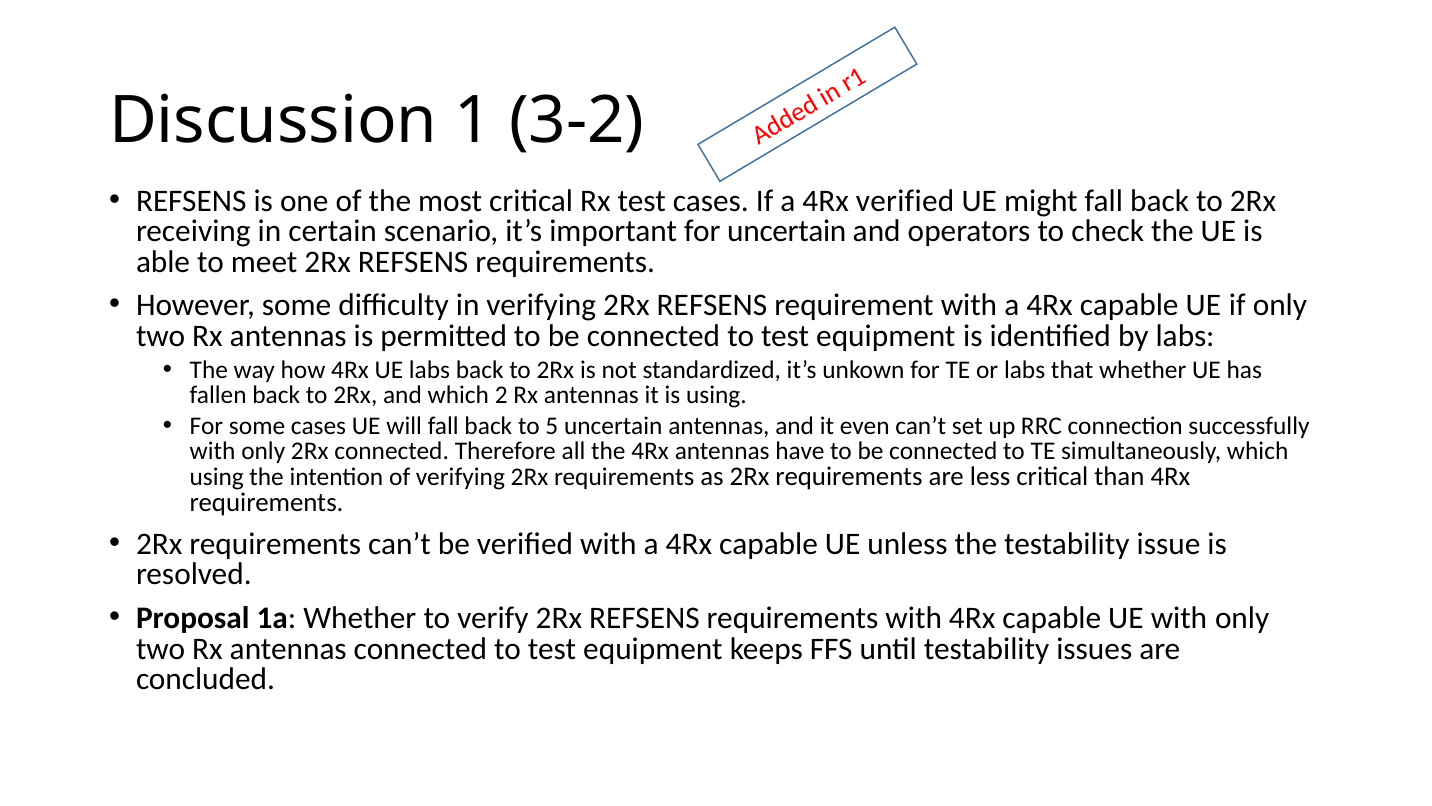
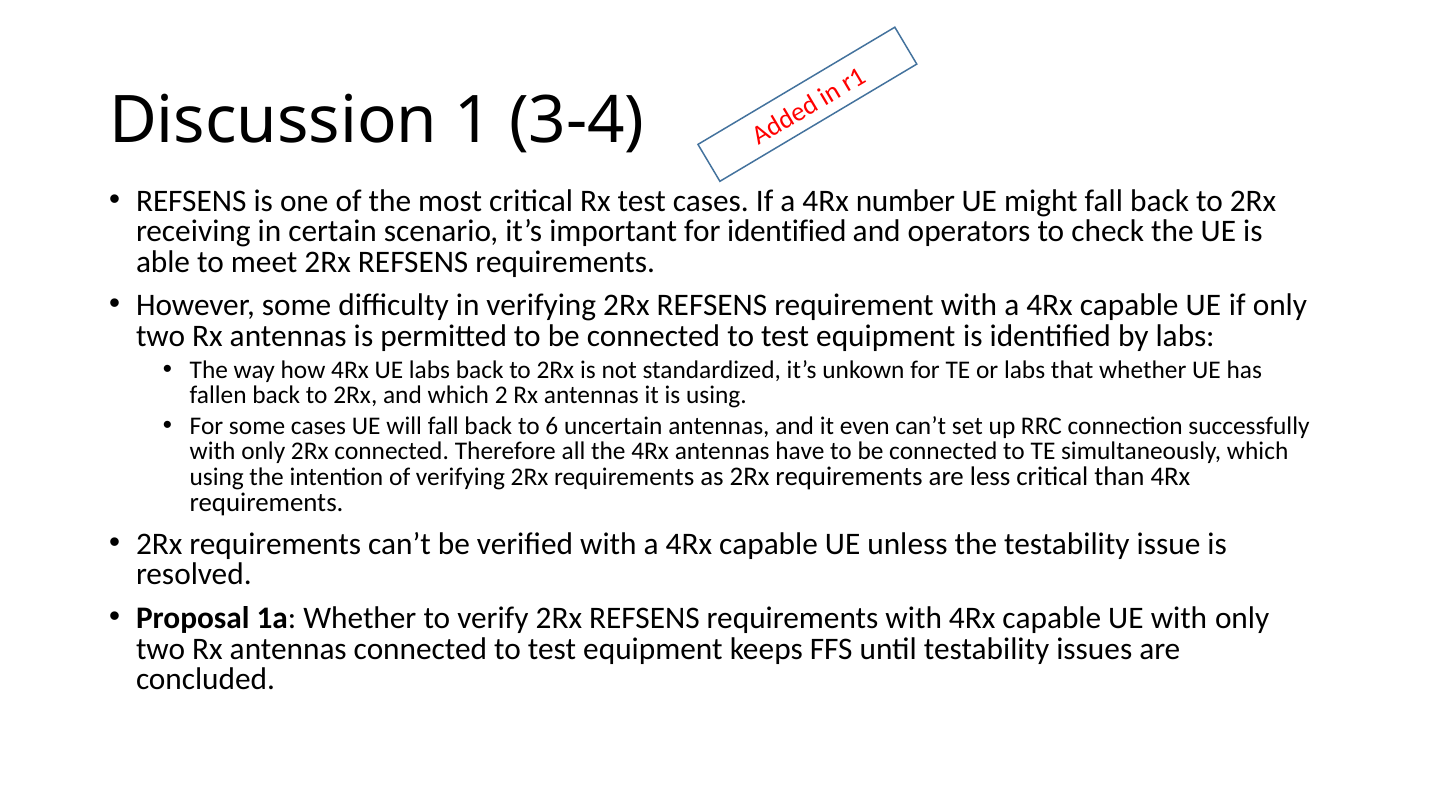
3-2: 3-2 -> 3-4 (577, 120)
4Rx verified: verified -> number (905, 201)
for uncertain: uncertain -> identified (787, 231)
5: 5 -> 6 (552, 426)
